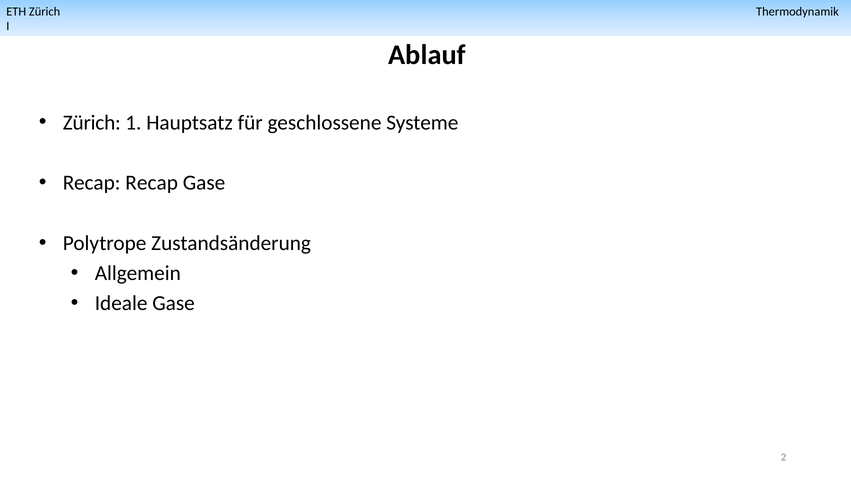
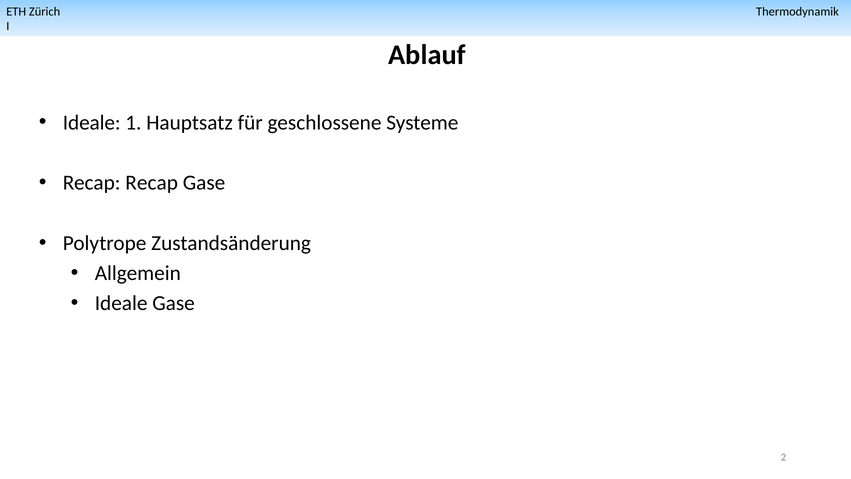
Zürich: Zürich -> Ideale (92, 122)
